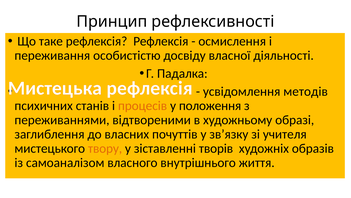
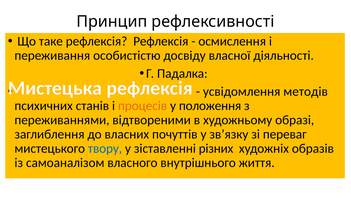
учителя: учителя -> переваг (285, 134)
твору colour: orange -> blue (105, 148)
творів: творів -> різних (216, 148)
